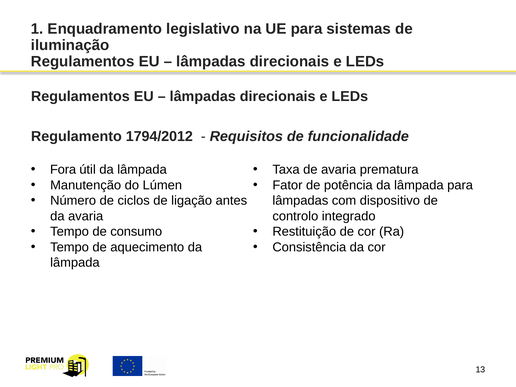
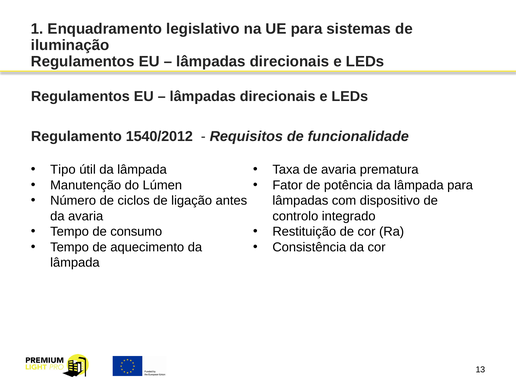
1794/2012: 1794/2012 -> 1540/2012 (159, 137)
Fora: Fora -> Tipo (63, 170)
